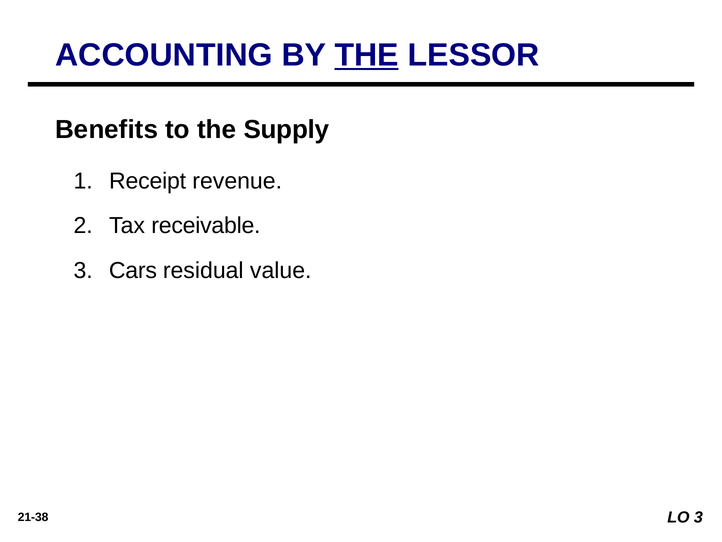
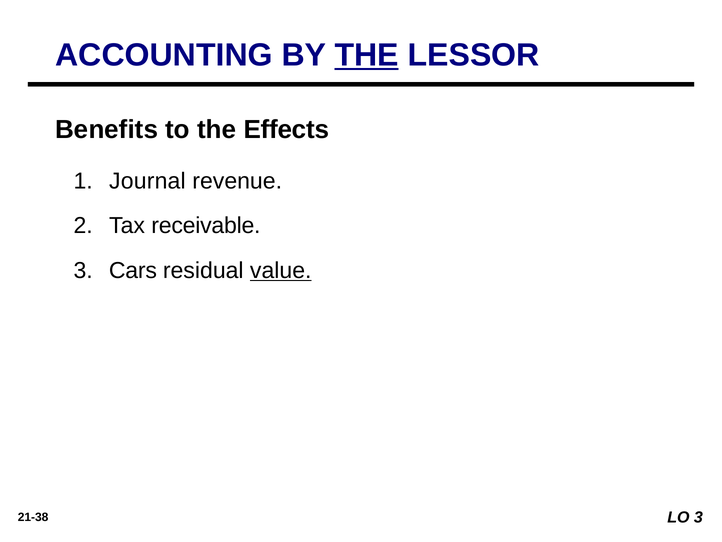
Supply: Supply -> Effects (286, 129)
Receipt: Receipt -> Journal (147, 181)
value underline: none -> present (281, 270)
